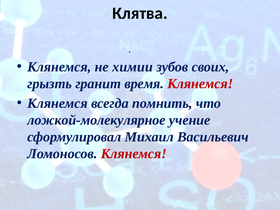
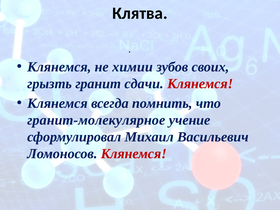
время: время -> сдачи (144, 84)
ложкой-молекулярное: ложкой-молекулярное -> гранит-молекулярное (96, 120)
